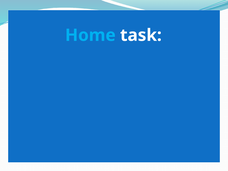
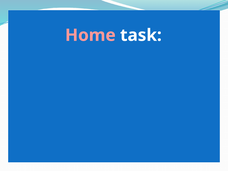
Home colour: light blue -> pink (90, 35)
